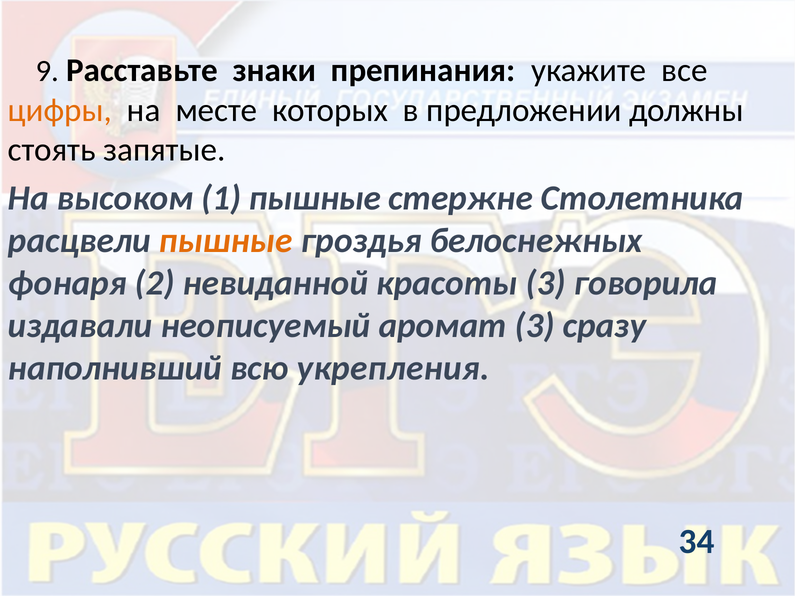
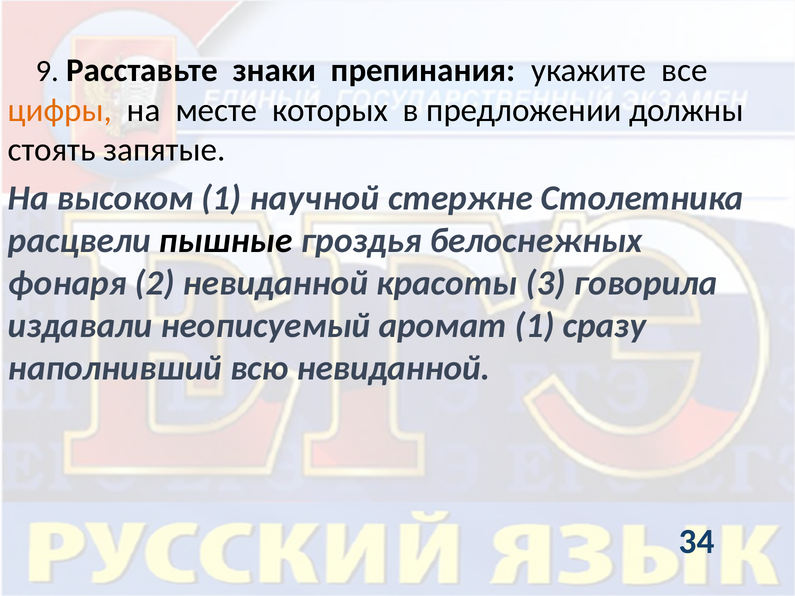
1 пышные: пышные -> научной (315, 198)
пышные colour: orange -> black (226, 241)
аромат 3: 3 -> 1 (535, 326)
всю укрепления: укрепления -> невиданной (393, 368)
